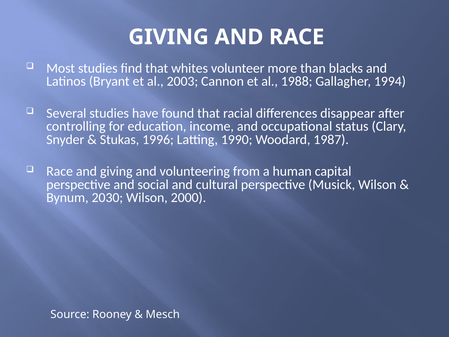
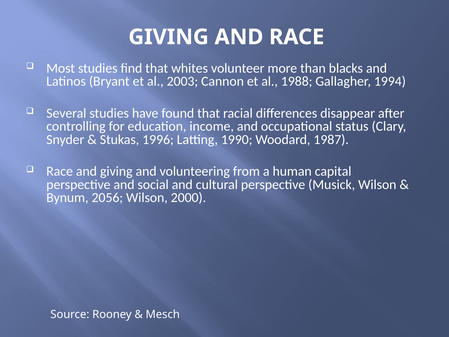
2030: 2030 -> 2056 (107, 198)
